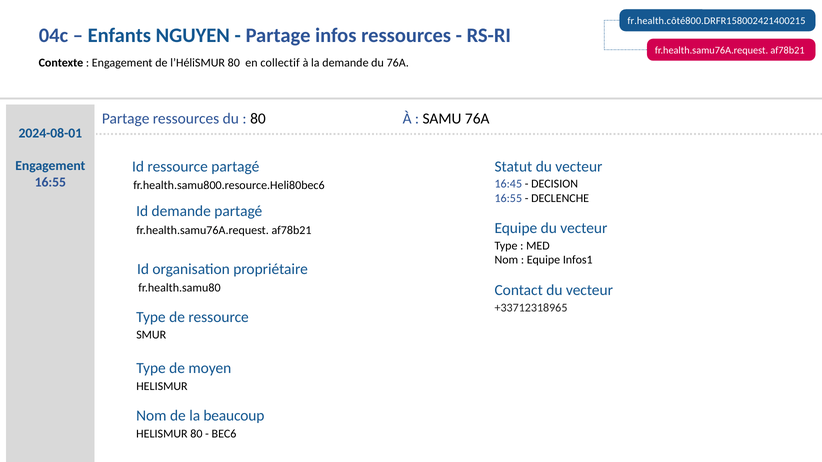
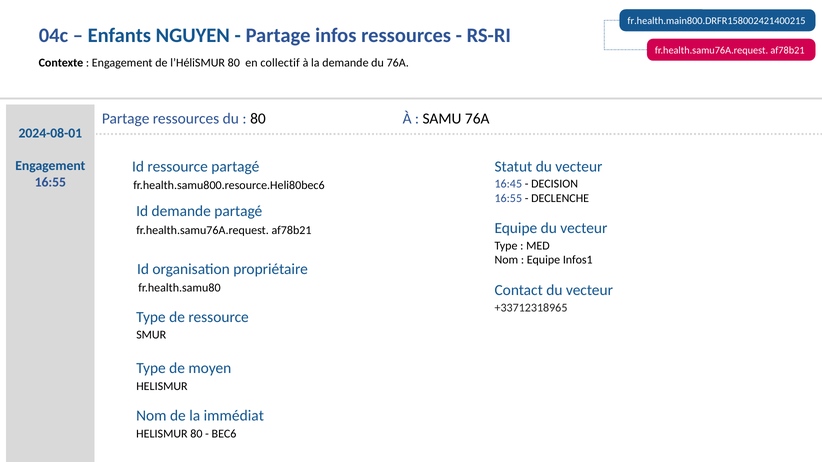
fr.health.côté800.DRFR158002421400215: fr.health.côté800.DRFR158002421400215 -> fr.health.main800.DRFR158002421400215 (716, 21)
beaucoup: beaucoup -> immédiat (234, 416)
